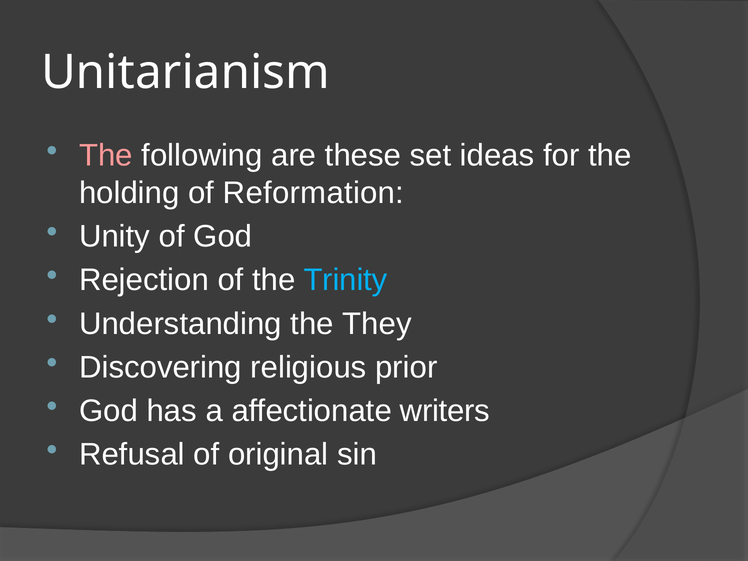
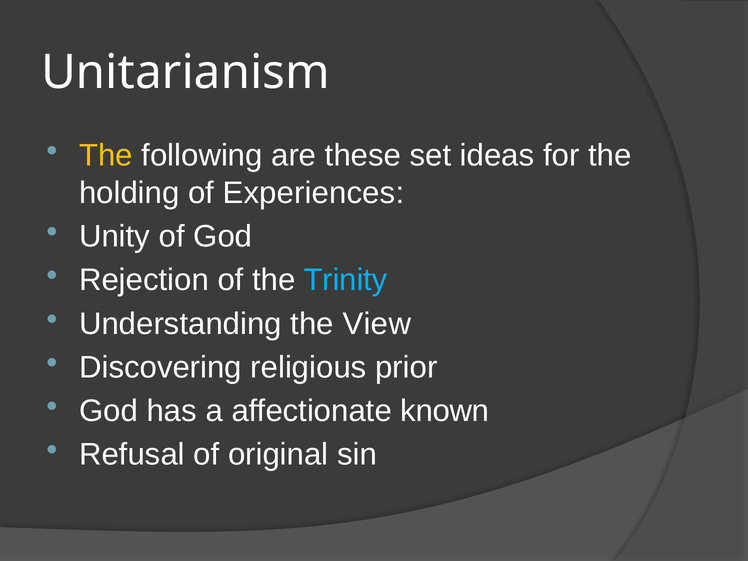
The colour: pink -> yellow (106, 155)
Reformation: Reformation -> Experiences (314, 193)
They: They -> View (377, 324)
writers: writers -> known (445, 411)
